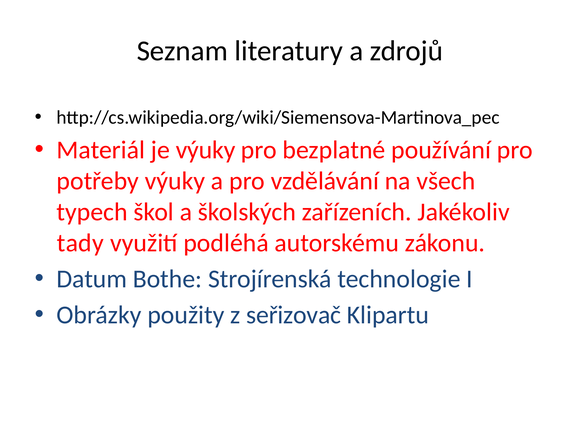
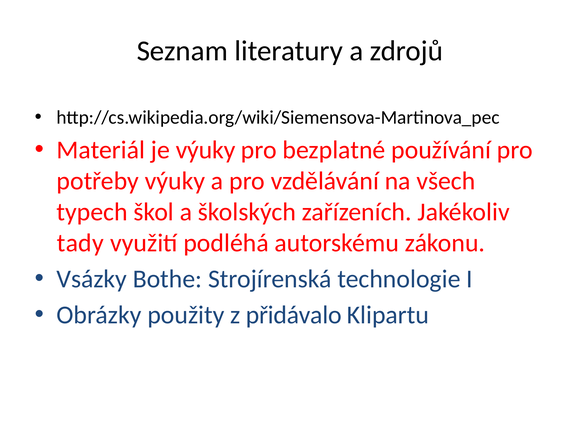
Datum: Datum -> Vsázky (92, 279)
seřizovač: seřizovač -> přidávalo (294, 315)
